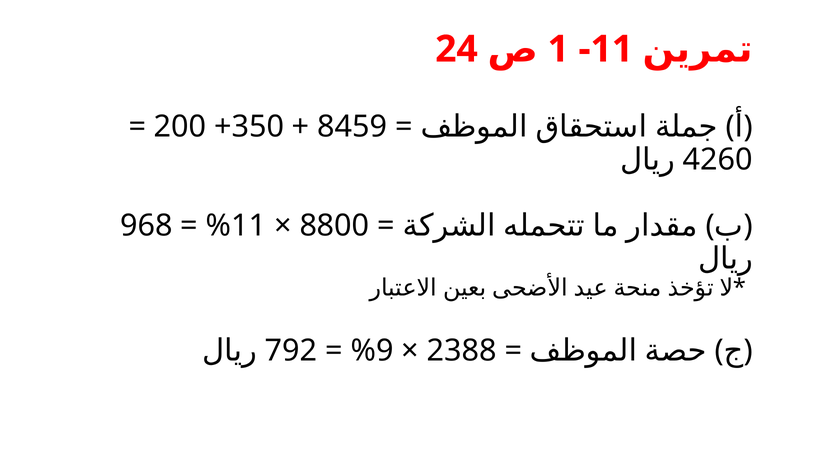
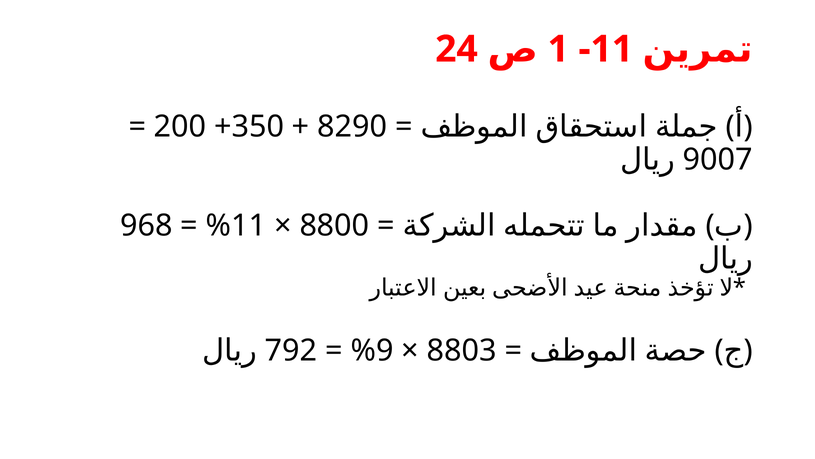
8459: 8459 -> 8290 (352, 126)
4260: 4260 -> 9007 (718, 159)
2388: 2388 -> 8803 (462, 350)
